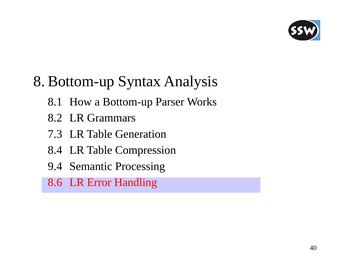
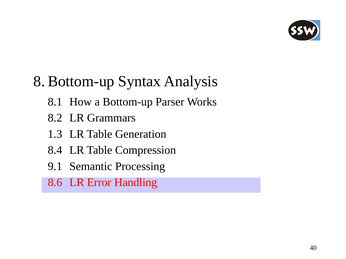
7.3: 7.3 -> 1.3 (55, 134)
9.4: 9.4 -> 9.1 (55, 167)
